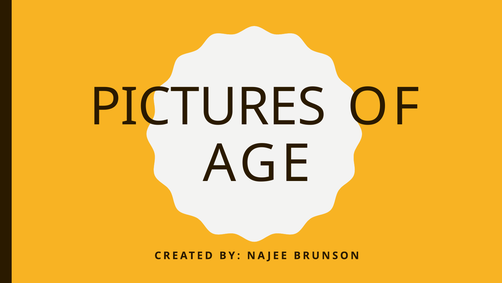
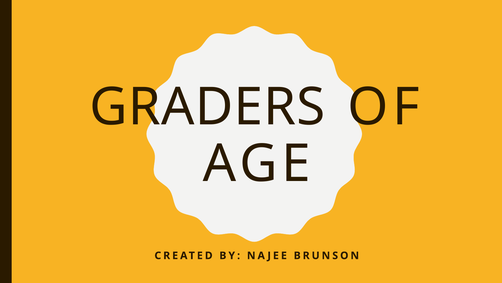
PICTURES: PICTURES -> GRADERS (207, 107)
